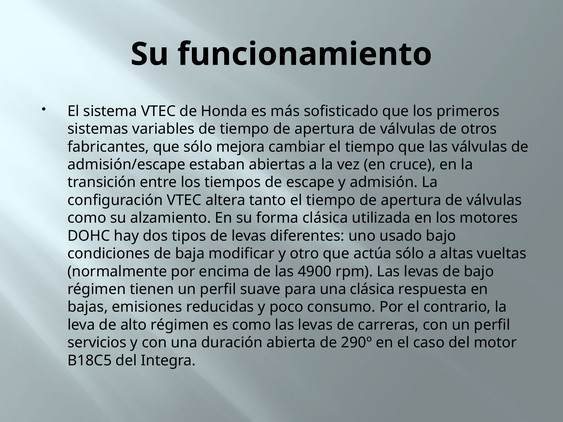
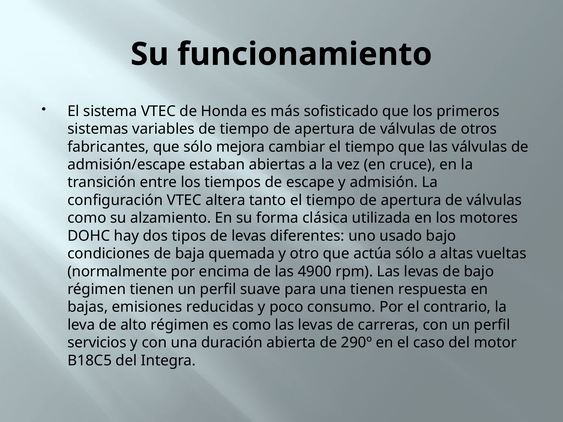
modificar: modificar -> quemada (242, 254)
una clásica: clásica -> tienen (372, 289)
